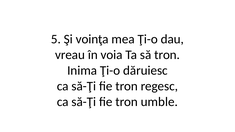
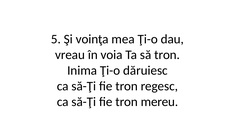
umble: umble -> mereu (159, 102)
